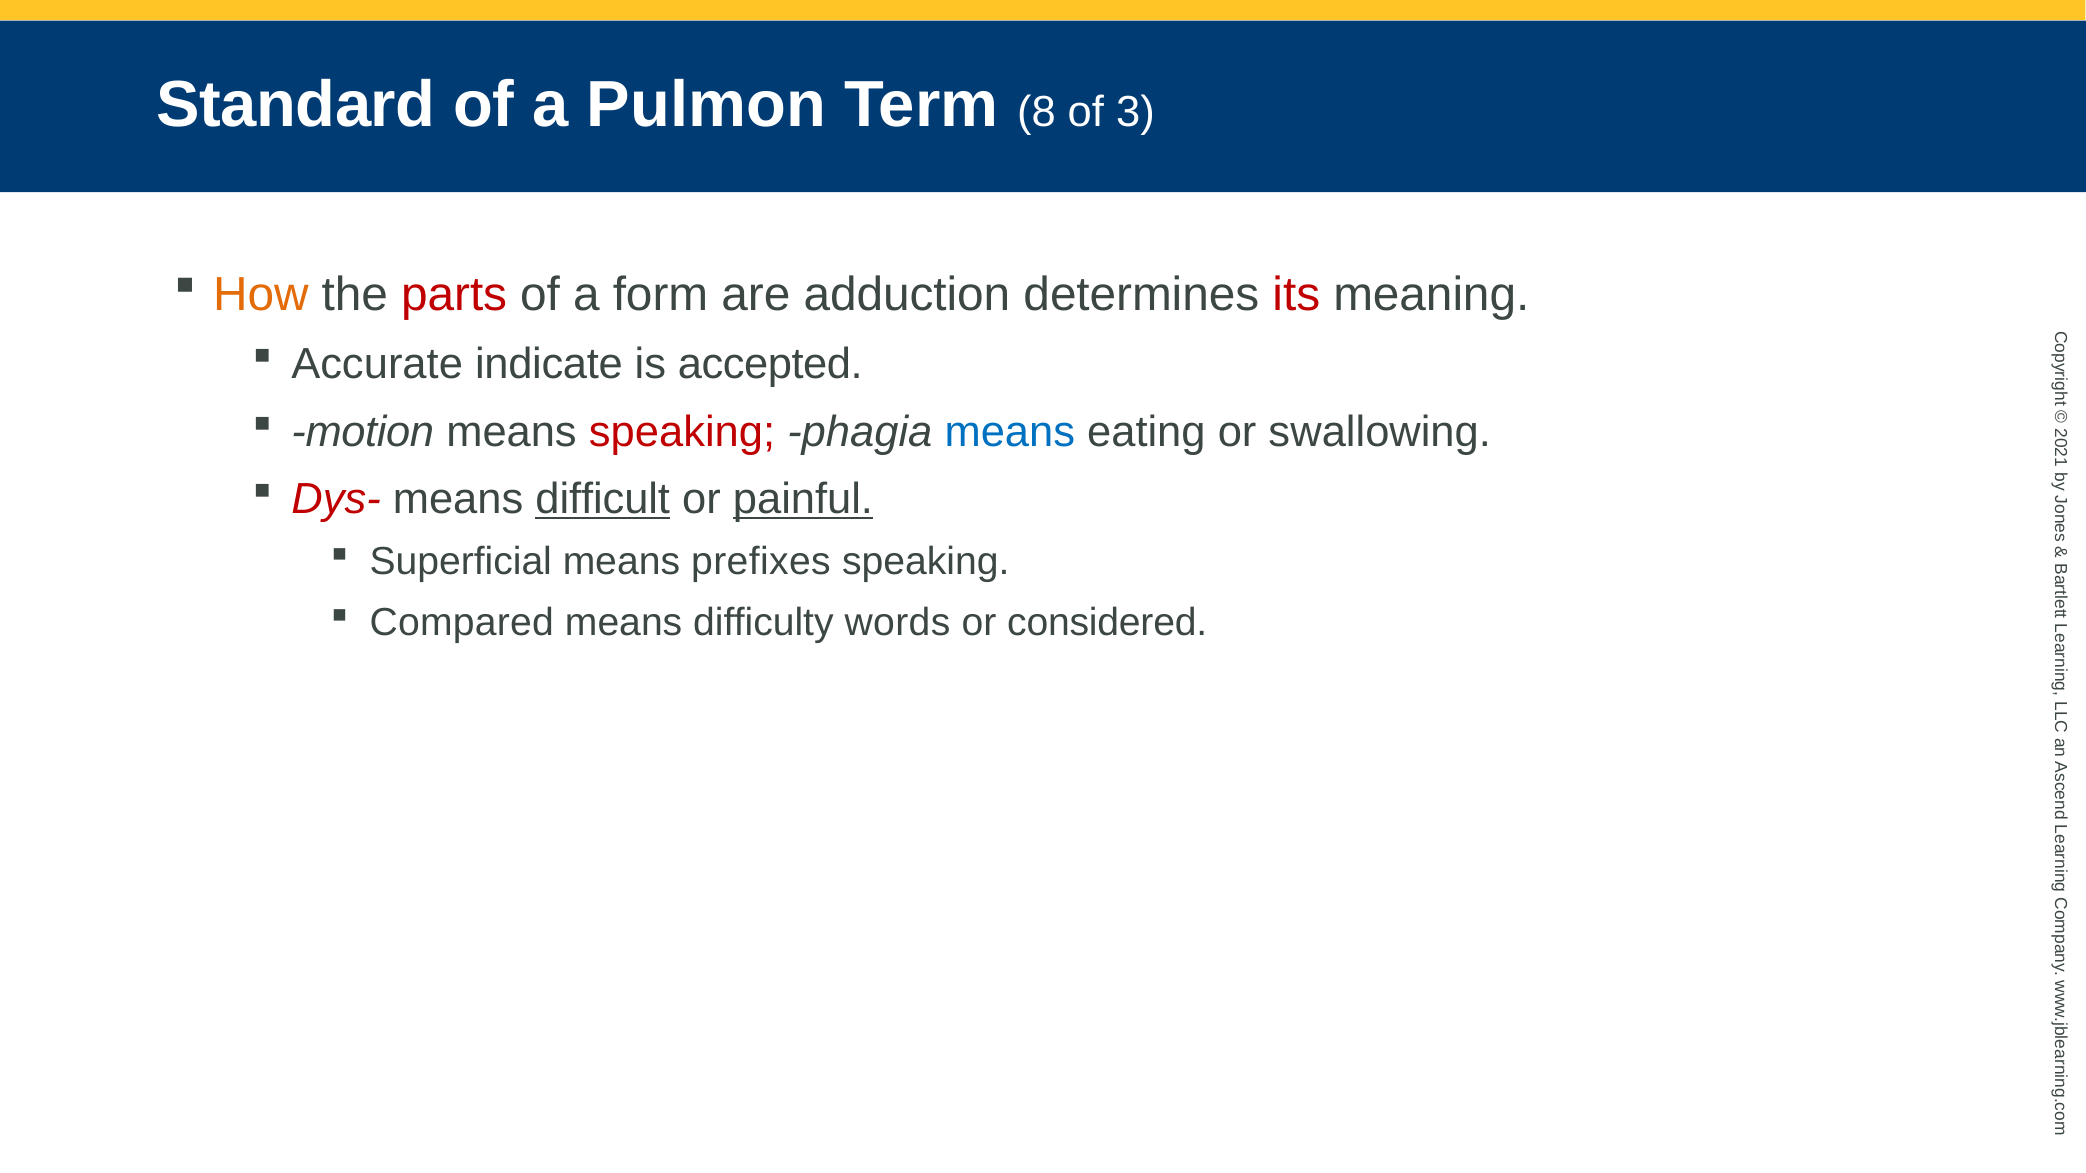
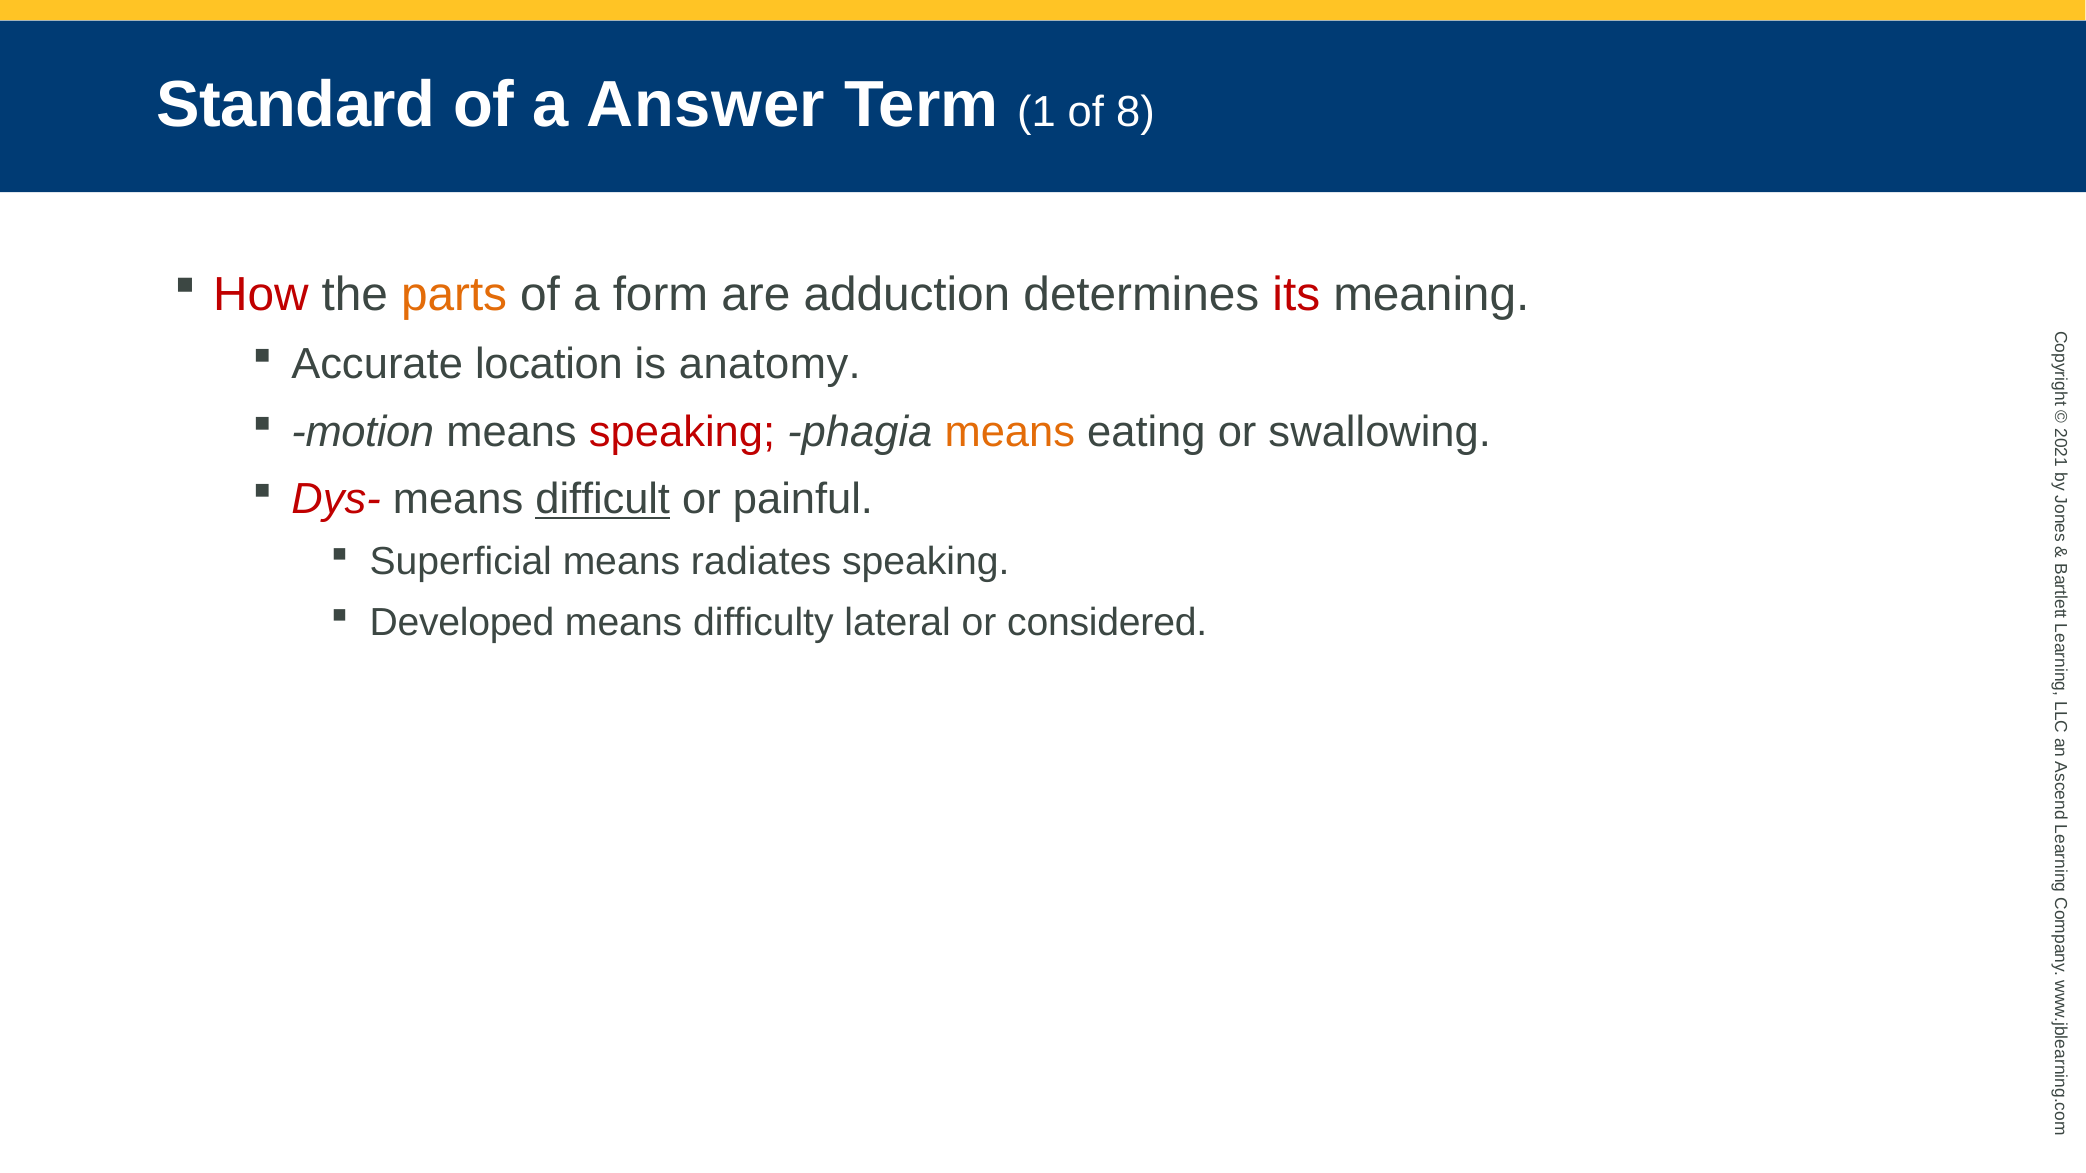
Pulmon: Pulmon -> Answer (706, 105)
Term 8: 8 -> 1 (1036, 112)
3: 3 -> 8 (1135, 112)
How colour: orange -> red (261, 295)
parts colour: red -> orange (454, 295)
indicate: indicate -> location (549, 365)
accepted: accepted -> anatomy (770, 365)
means colour: blue -> orange (1010, 432)
painful underline: present -> none (803, 499)
prefixes: prefixes -> radiates (761, 562)
Compared: Compared -> Developed (462, 623)
words: words -> lateral (898, 623)
